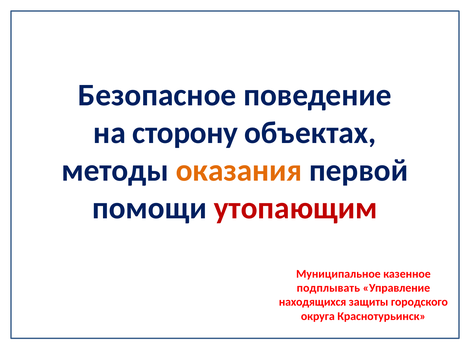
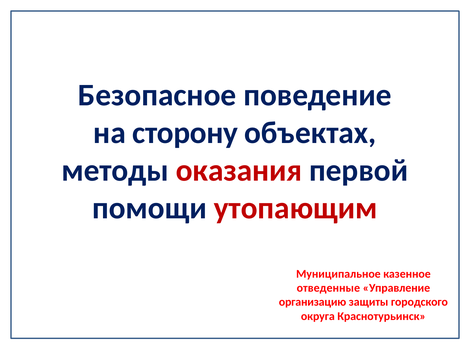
оказания colour: orange -> red (239, 170)
подплывать: подплывать -> отведенные (328, 288)
находящихся: находящихся -> организацию (313, 302)
